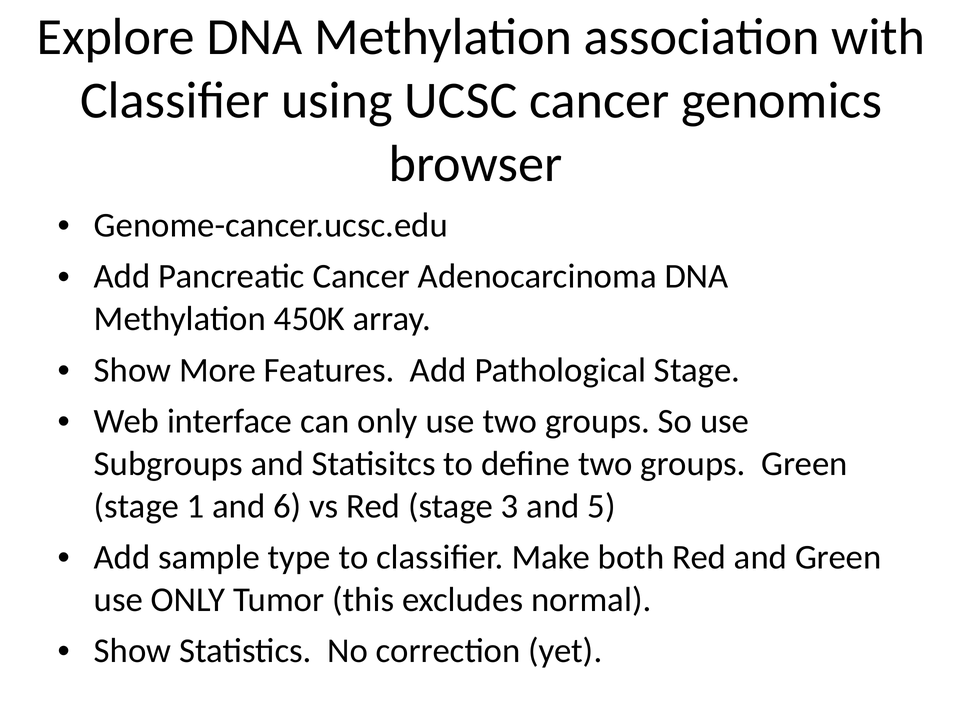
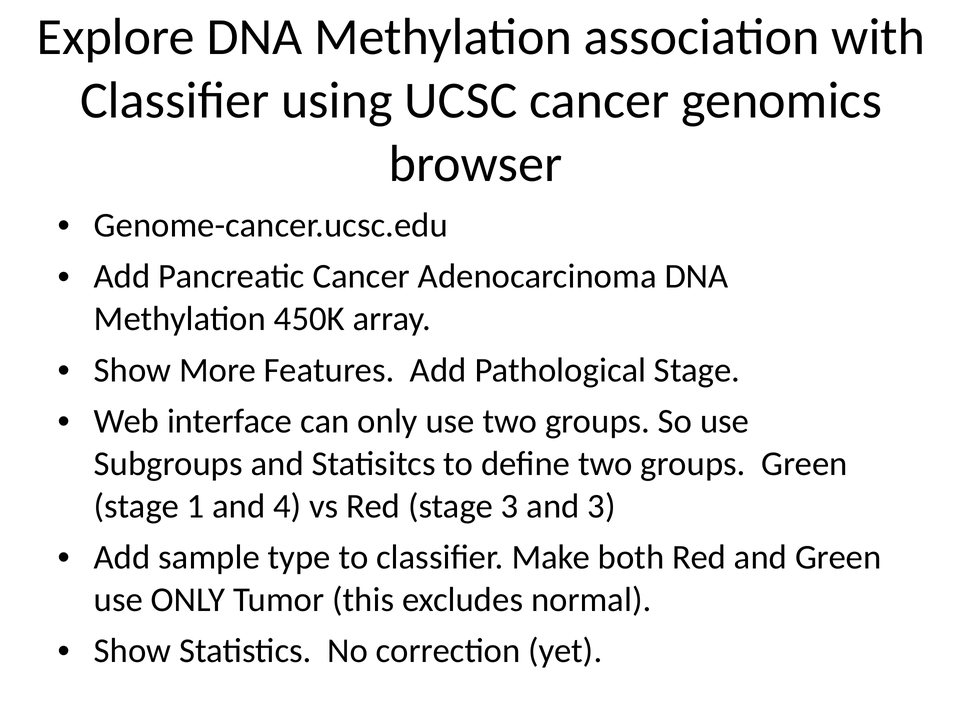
6: 6 -> 4 (287, 506)
and 5: 5 -> 3 (602, 506)
